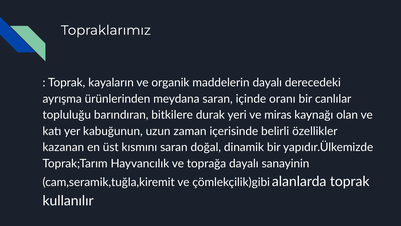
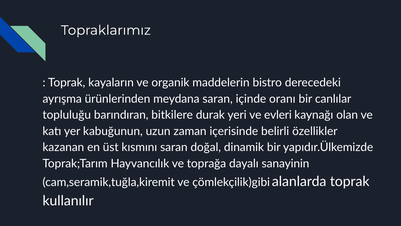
maddelerin dayalı: dayalı -> bistro (267, 83)
miras: miras -> evleri (278, 115)
